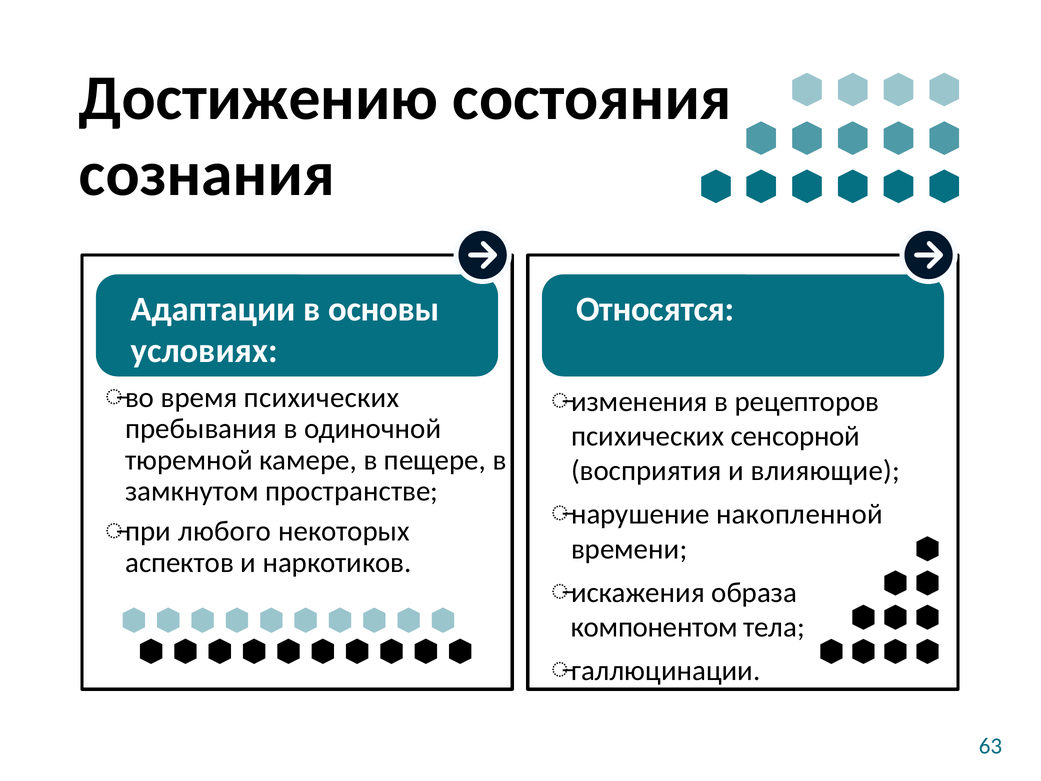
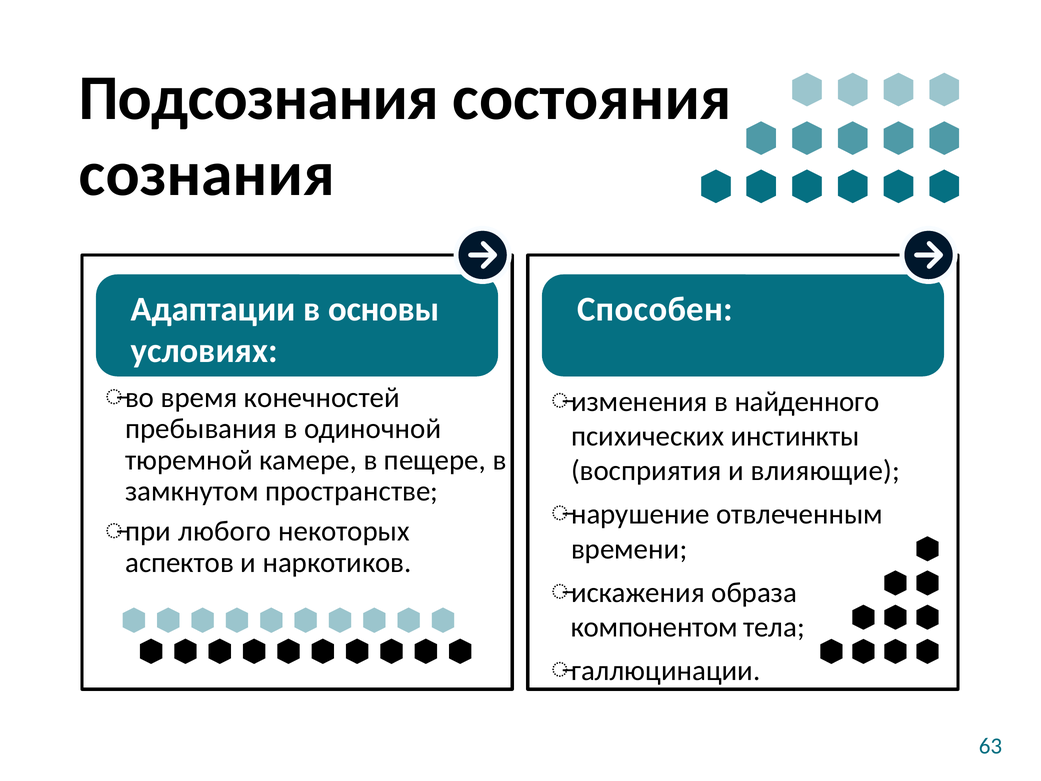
Достижению: Достижению -> Подсознания (259, 98)
Относятся: Относятся -> Способен (655, 309)
время психических: психических -> конечностей (322, 397)
рецепторов: рецепторов -> найденного (807, 401)
сенсорной: сенсорной -> инстинкты (795, 436)
накопленной: накопленной -> отвлеченным (800, 514)
